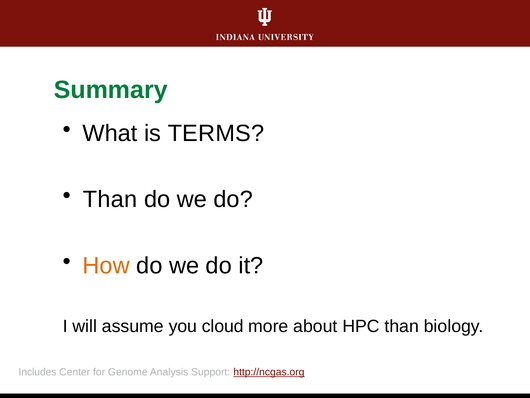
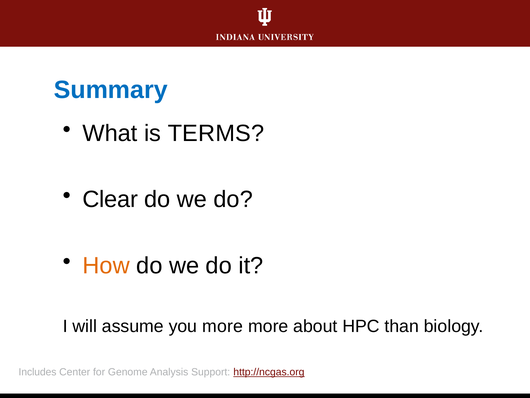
Summary colour: green -> blue (111, 90)
Than: Than -> Clear (110, 199)
you cloud: cloud -> more (223, 326)
